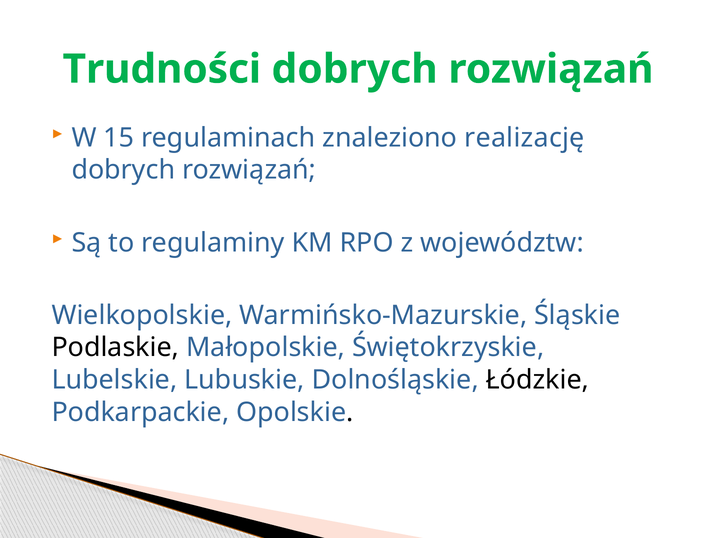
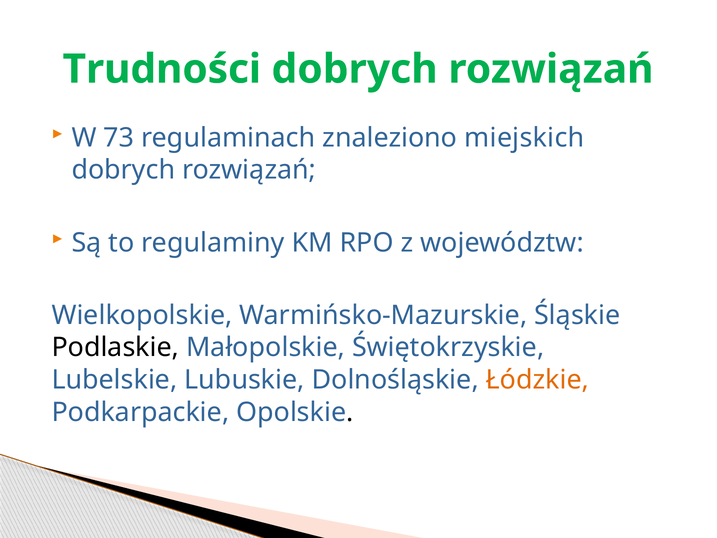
15: 15 -> 73 (119, 138)
realizację: realizację -> miejskich (524, 138)
Łódzkie colour: black -> orange (537, 380)
